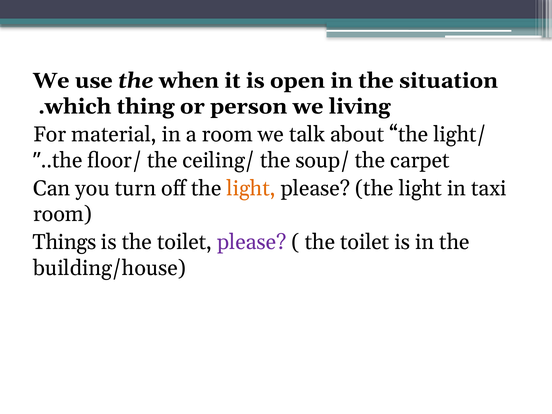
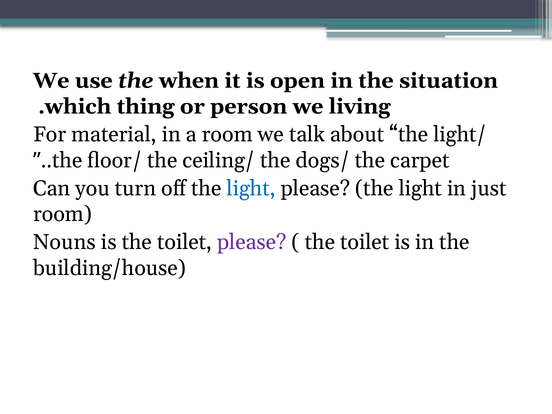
soup/: soup/ -> dogs/ (323, 160)
light colour: orange -> blue (251, 188)
taxi: taxi -> just (489, 188)
Things: Things -> Nouns (64, 242)
